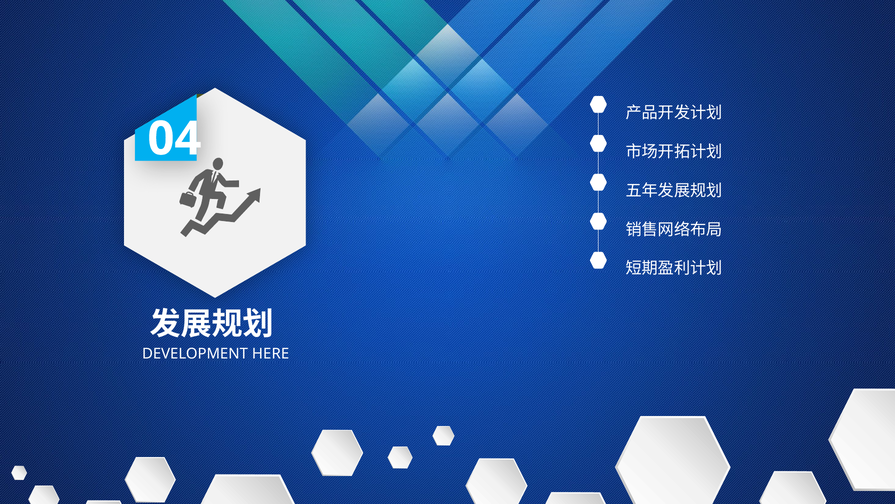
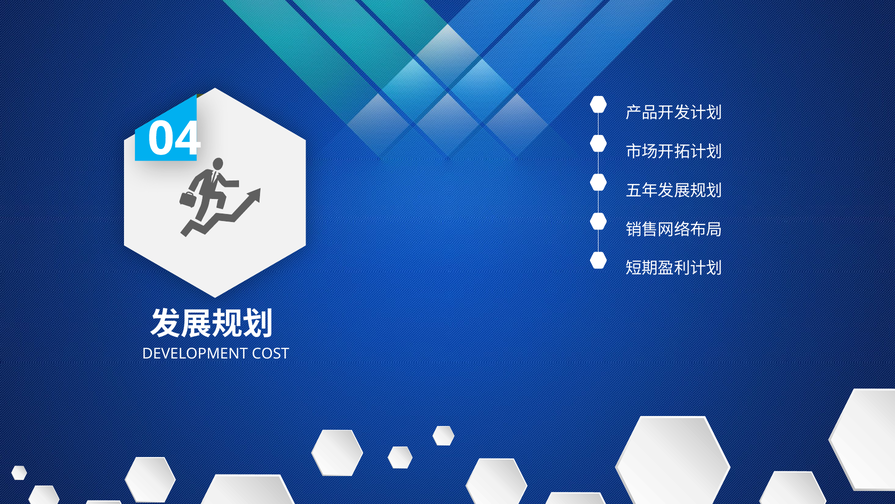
HERE: HERE -> COST (271, 353)
